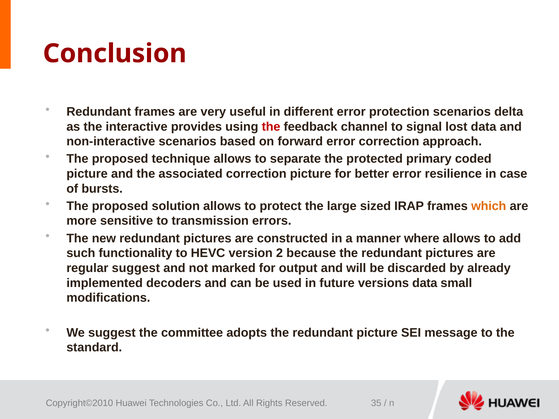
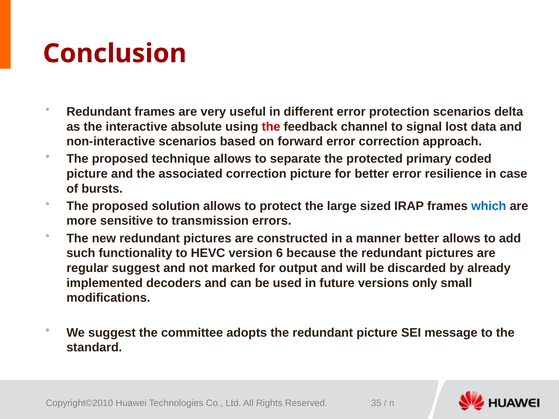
provides: provides -> absolute (196, 127)
which colour: orange -> blue (489, 206)
manner where: where -> better (422, 238)
2: 2 -> 6 (280, 253)
versions data: data -> only (425, 283)
